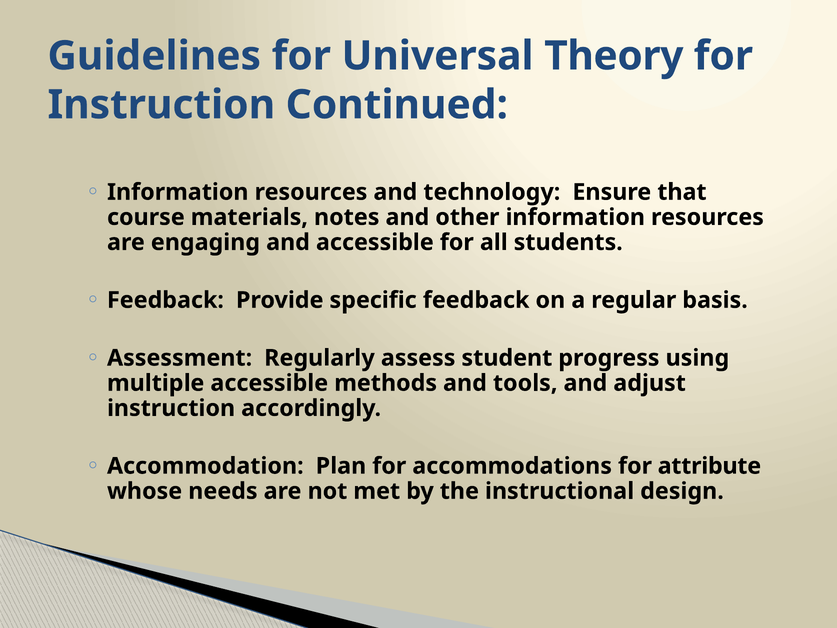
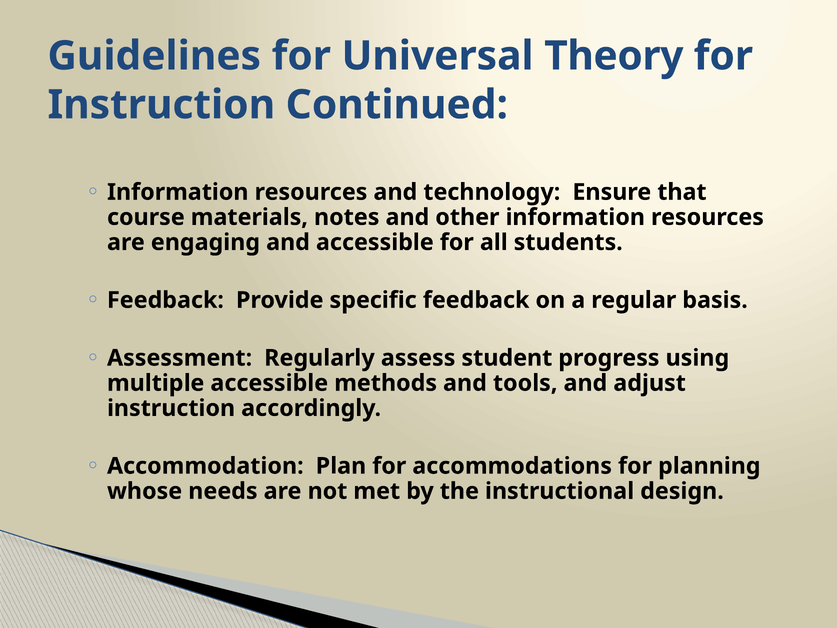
attribute: attribute -> planning (709, 466)
